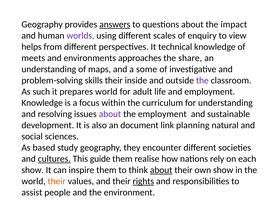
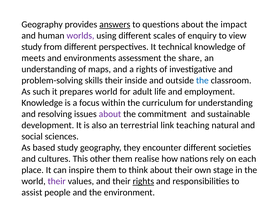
helps: helps -> study (32, 47)
approaches: approaches -> assessment (140, 58)
a some: some -> rights (147, 69)
the colour: purple -> blue (202, 80)
the employment: employment -> commitment (162, 114)
document: document -> terrestrial (139, 125)
planning: planning -> teaching (193, 125)
cultures underline: present -> none (54, 159)
guide: guide -> other (100, 159)
show: show -> place (33, 170)
about underline: present -> none (161, 170)
own show: show -> stage (223, 170)
their colour: orange -> purple (57, 181)
